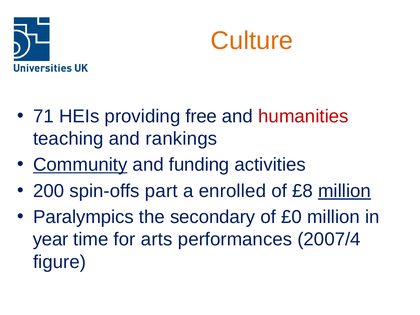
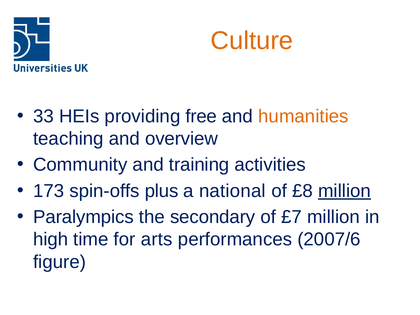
71: 71 -> 33 (43, 116)
humanities colour: red -> orange (303, 116)
rankings: rankings -> overview (182, 139)
Community underline: present -> none (80, 165)
funding: funding -> training (199, 165)
200: 200 -> 173 (49, 191)
part: part -> plus (162, 191)
enrolled: enrolled -> national (232, 191)
£0: £0 -> £7 (292, 217)
year: year -> high (51, 239)
2007/4: 2007/4 -> 2007/6 (329, 239)
